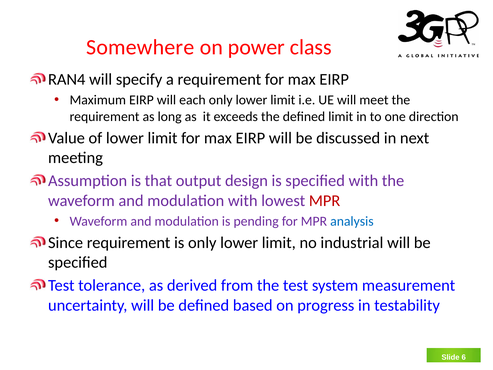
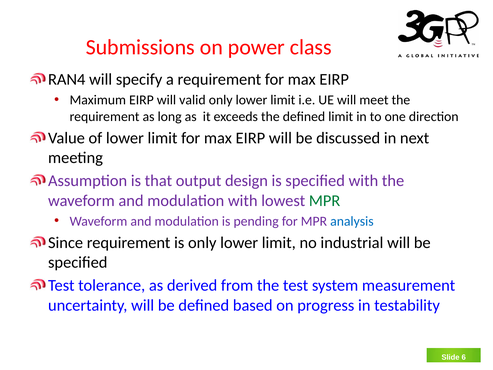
Somewhere: Somewhere -> Submissions (140, 47)
each: each -> valid (192, 100)
MPR colour: red -> green (325, 200)
